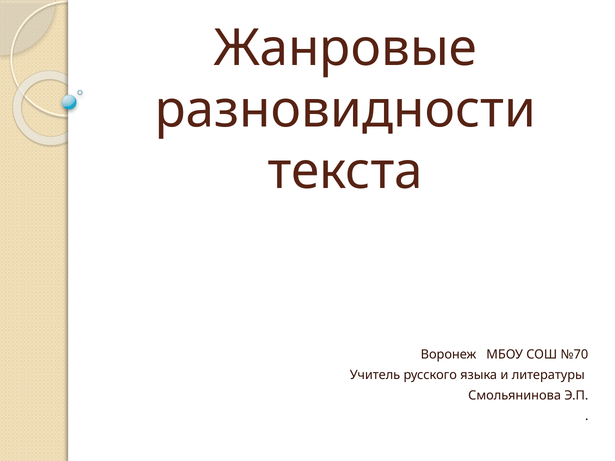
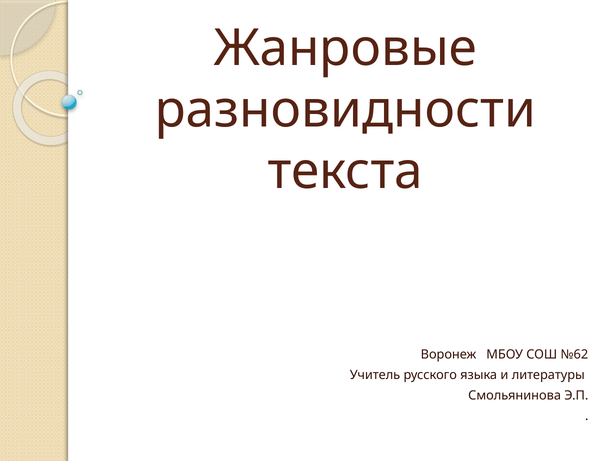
№70: №70 -> №62 (574, 355)
